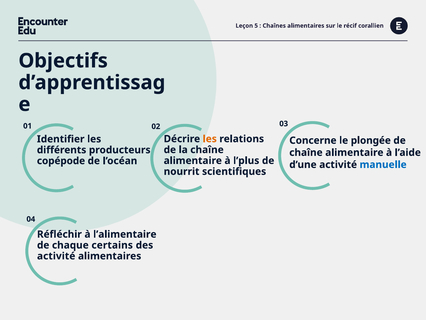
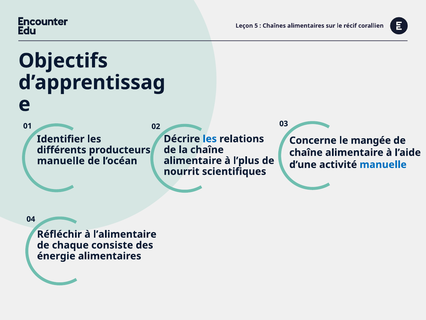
les colour: orange -> blue (210, 139)
plongée: plongée -> mangée (371, 140)
copépode: copépode -> manuelle (61, 161)
certains: certains -> consiste (112, 245)
activité: activité -> énergie (56, 256)
